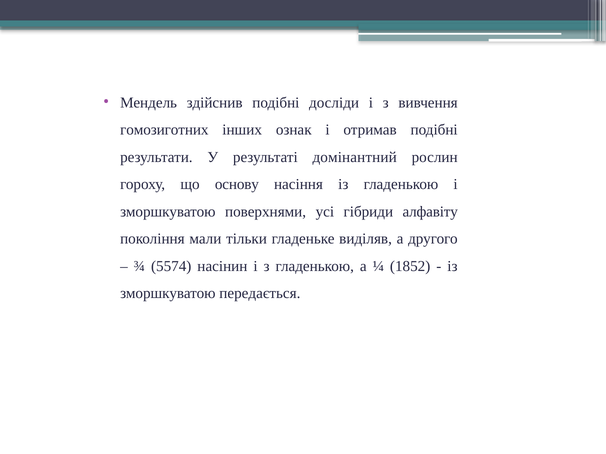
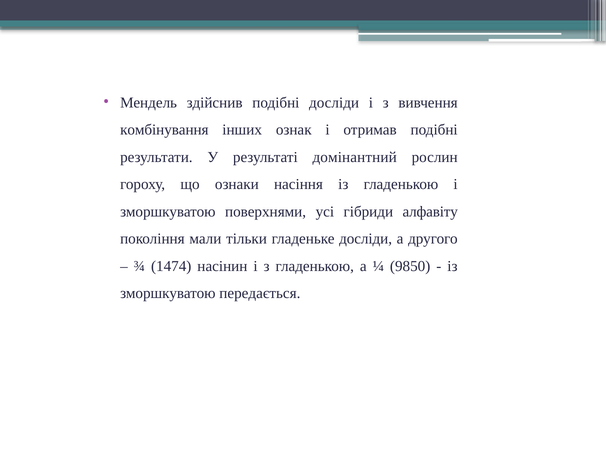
гомозиготних: гомозиготних -> комбінування (164, 130)
основу: основу -> ознаки (237, 185)
гладеньке виділяв: виділяв -> досліди (366, 239)
5574: 5574 -> 1474 (171, 266)
1852: 1852 -> 9850 (410, 266)
